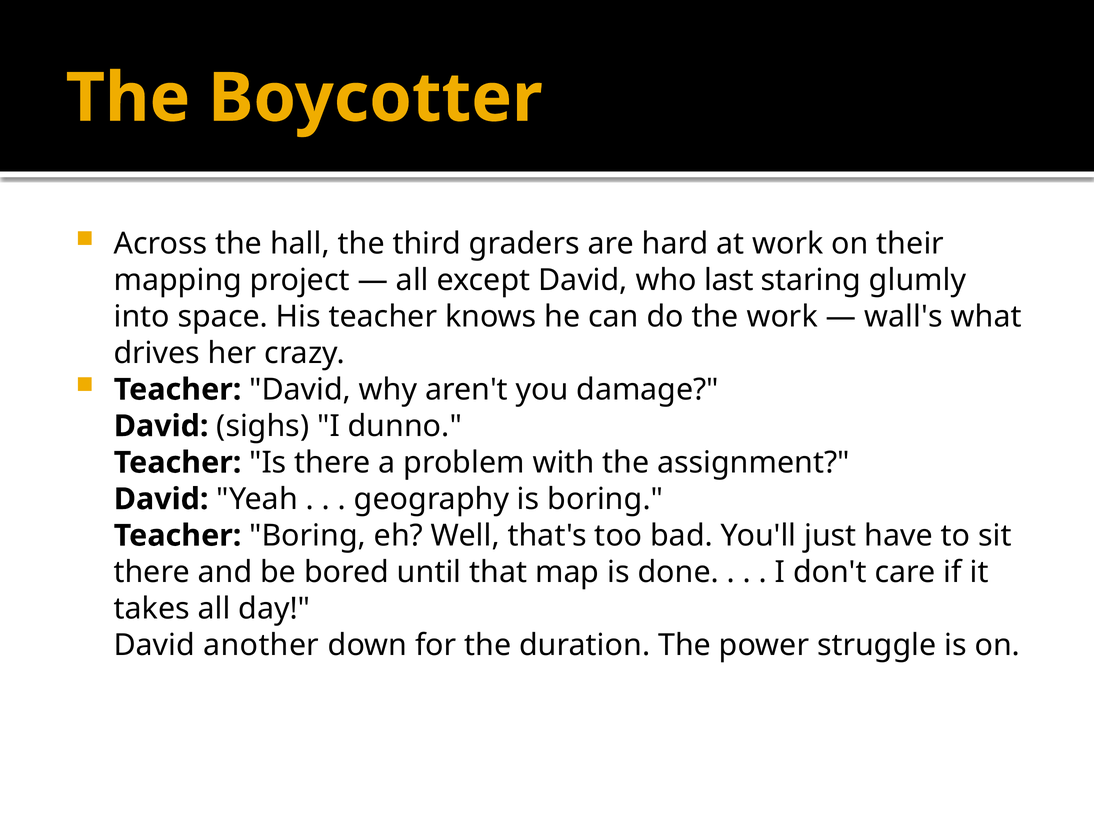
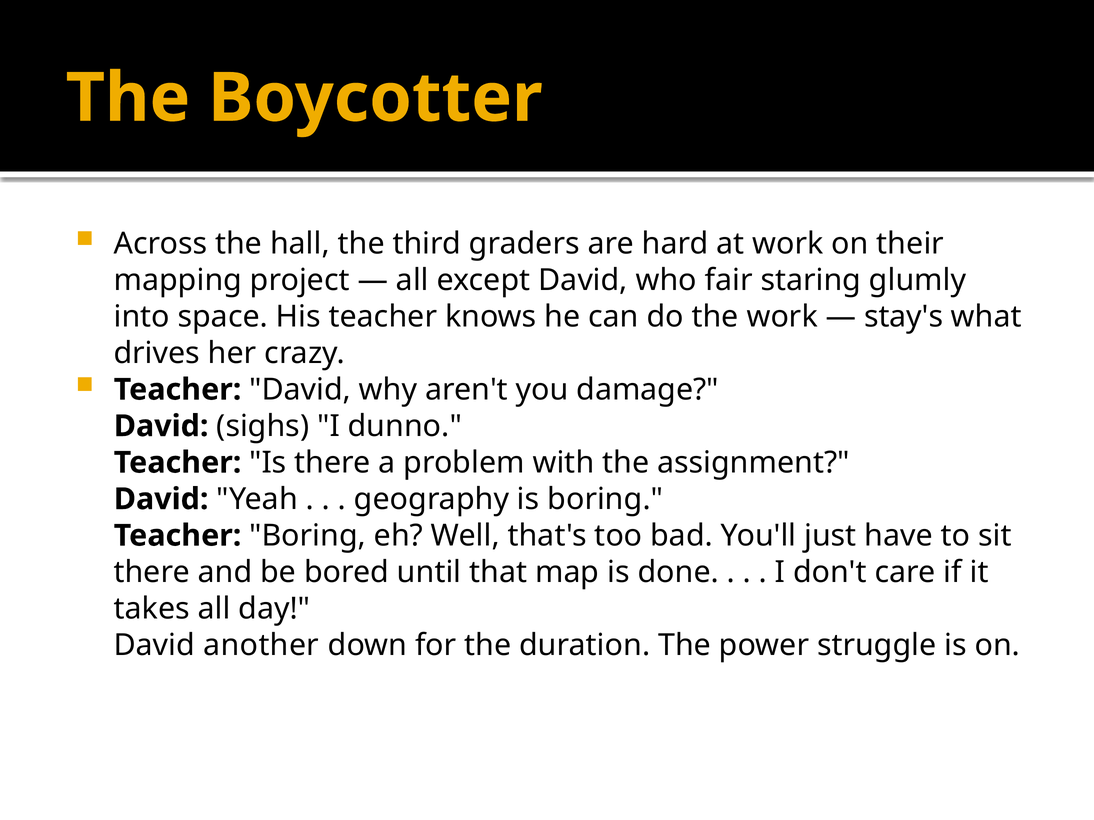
last: last -> fair (729, 280)
wall's: wall's -> stay's (904, 317)
